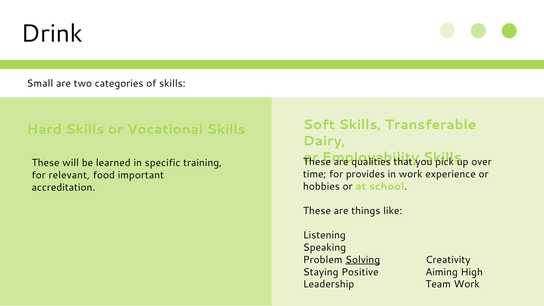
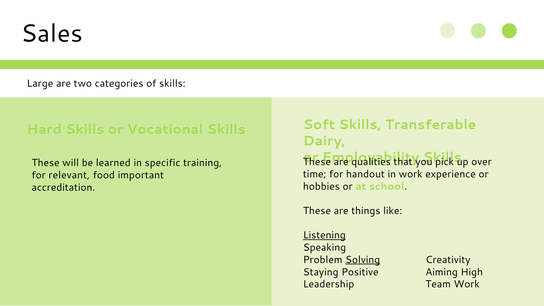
Drink: Drink -> Sales (52, 34)
Small: Small -> Large (40, 84)
provides: provides -> handout (365, 174)
Listening underline: none -> present (324, 235)
